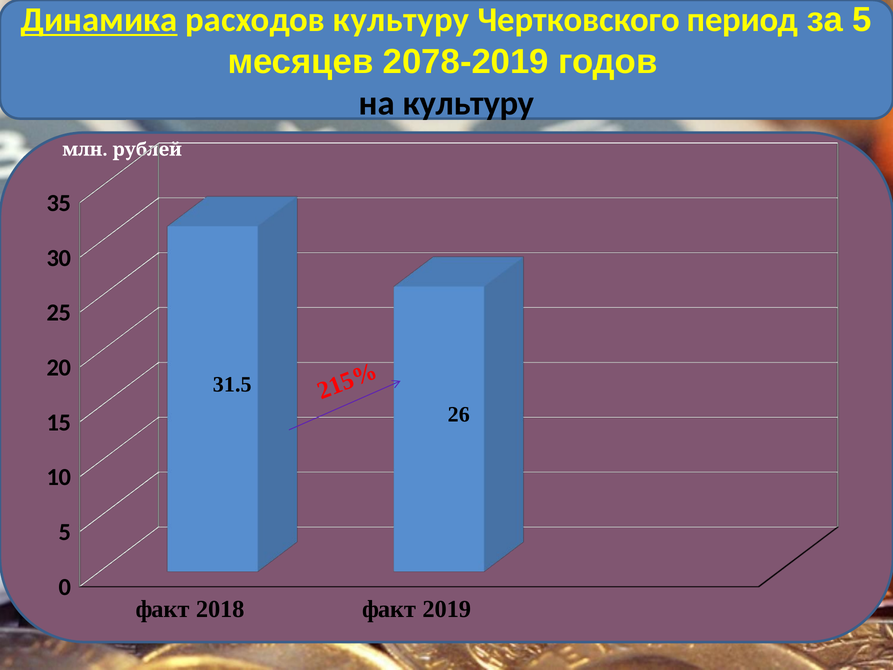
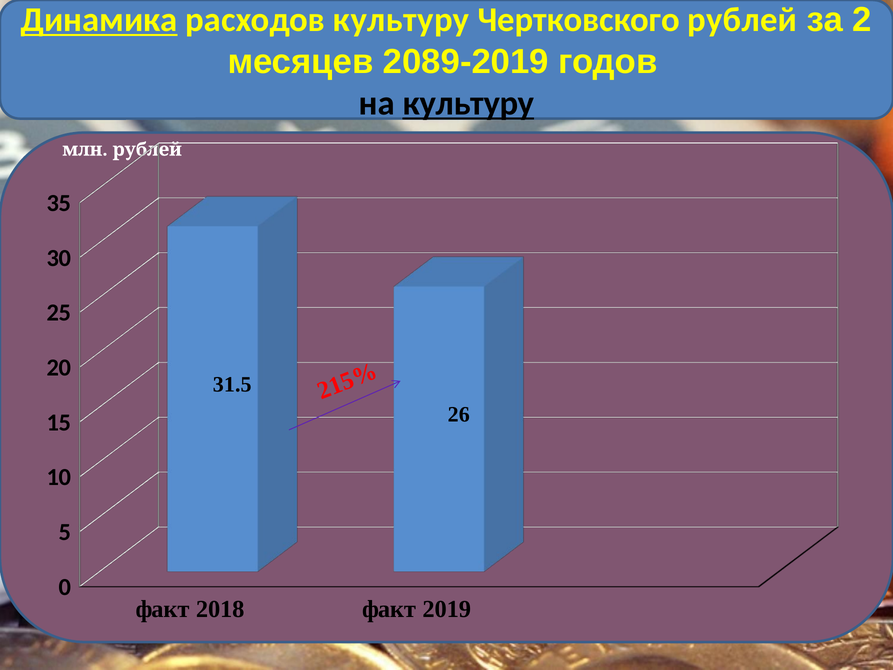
Чертковского период: период -> рублей (742, 20)
за 5: 5 -> 2 (862, 20)
2078-2019: 2078-2019 -> 2089-2019 (466, 62)
культуру underline: none -> present (469, 103)
